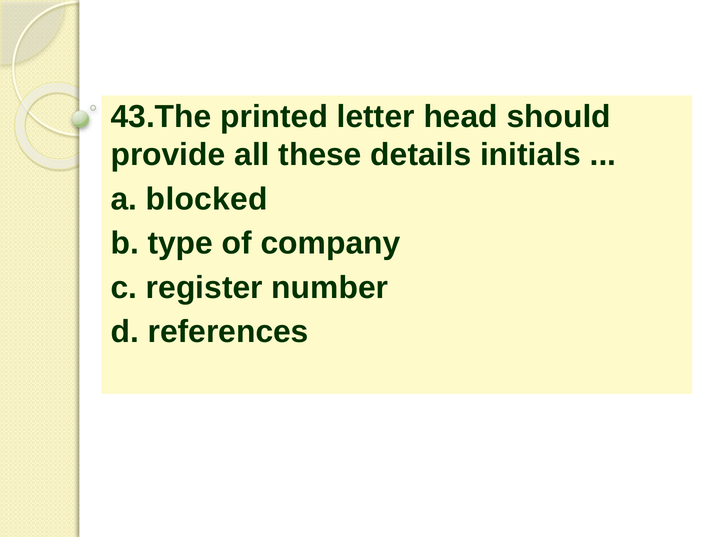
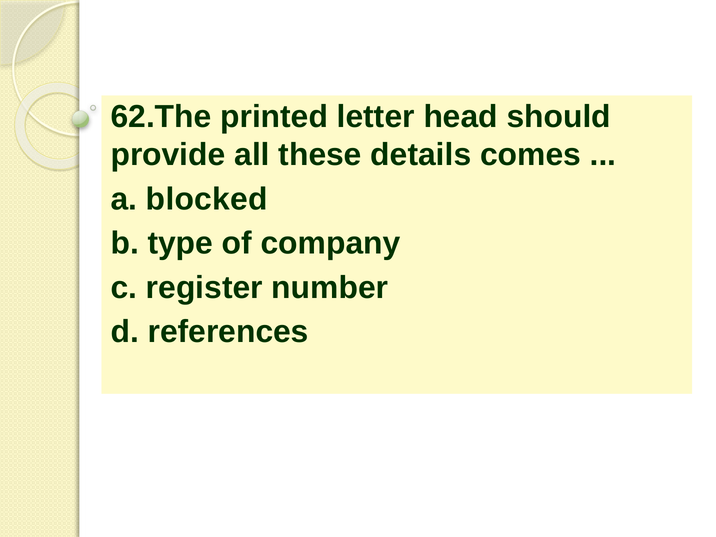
43.The: 43.The -> 62.The (161, 117)
initials: initials -> comes (530, 155)
